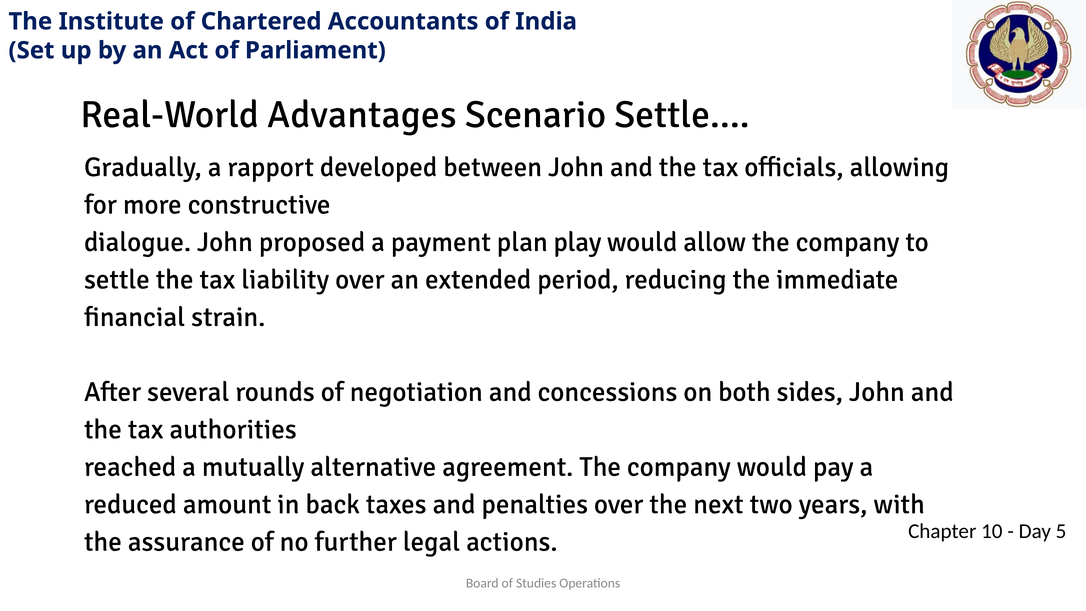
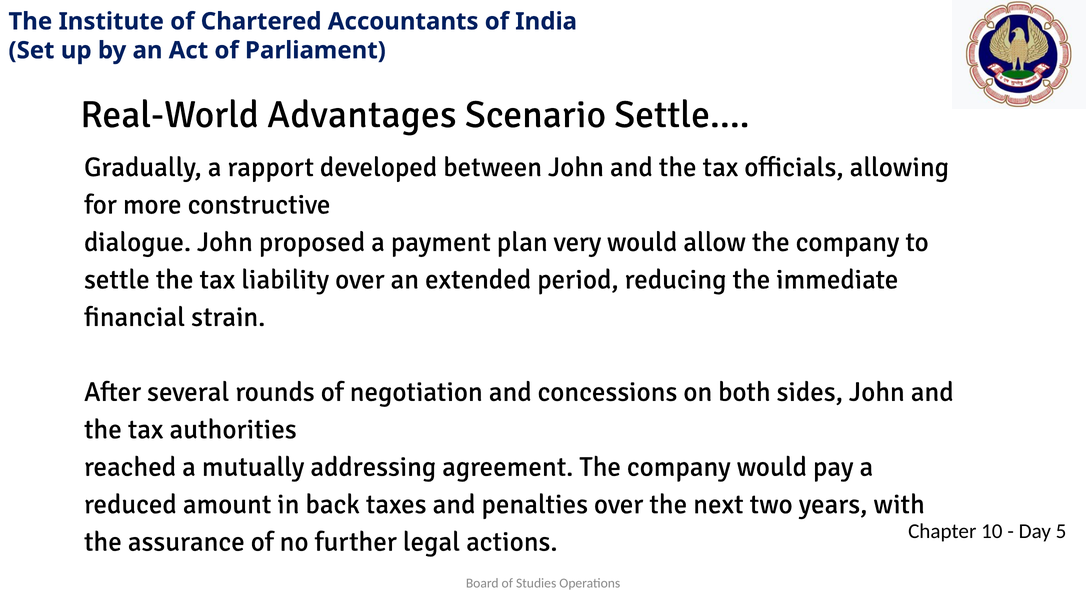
play: play -> very (577, 242)
alternative: alternative -> addressing (373, 467)
